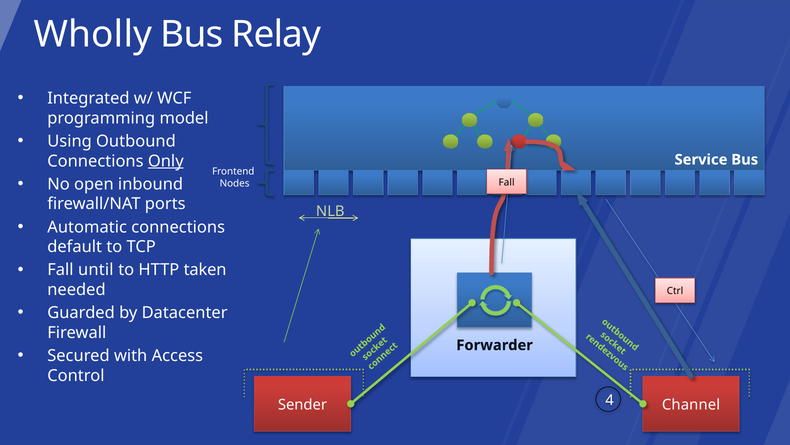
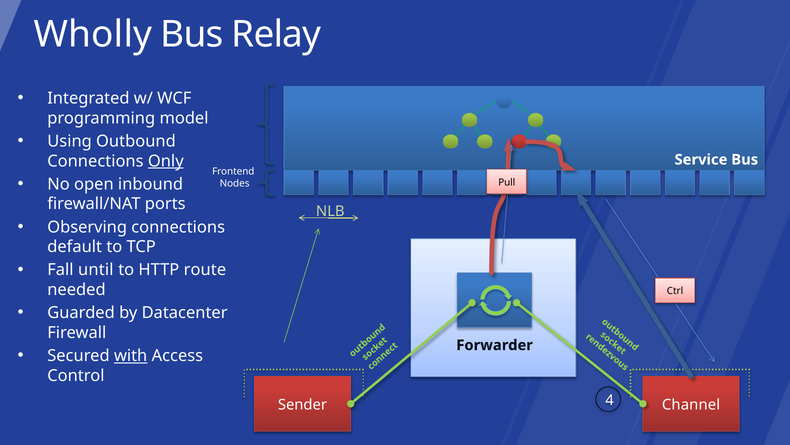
Fall: Fall -> Pull (507, 182)
Automatic: Automatic -> Observing (87, 227)
taken: taken -> route (205, 270)
with underline: none -> present (131, 355)
